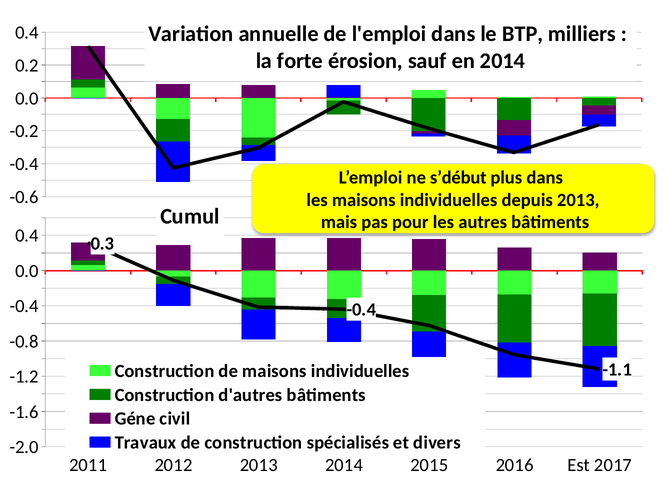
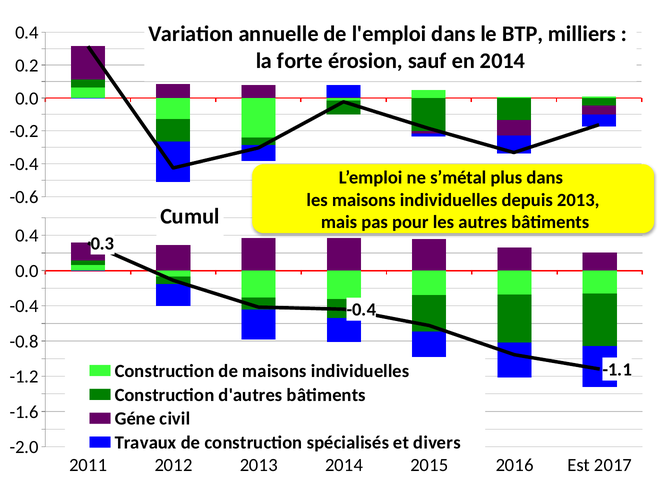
s’début: s’début -> s’métal (458, 178)
